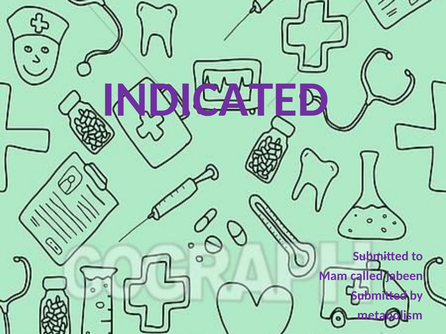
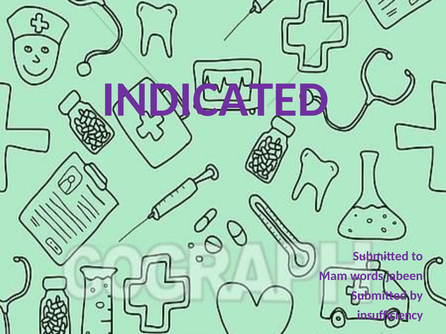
called: called -> words (367, 276)
metabolism: metabolism -> insufficiency (390, 316)
